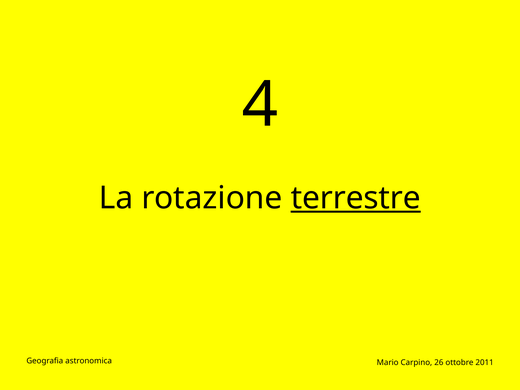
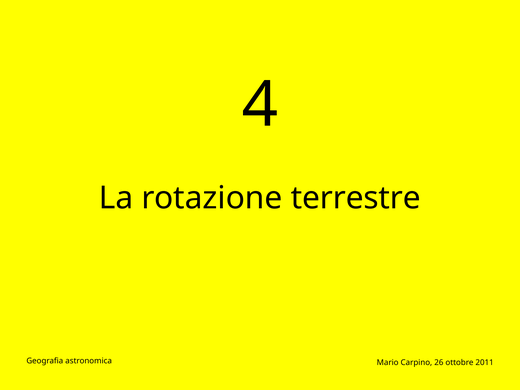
terrestre underline: present -> none (356, 198)
